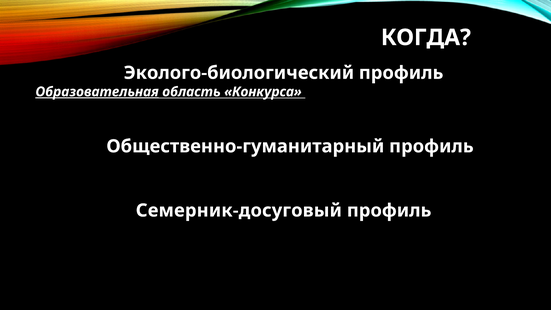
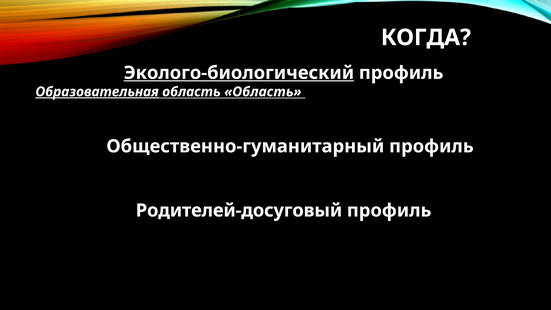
Эколого-биологический underline: none -> present (239, 73)
область Конкурса: Конкурса -> Область (263, 92)
Семерник-досуговый: Семерник-досуговый -> Родителей-досуговый (239, 210)
